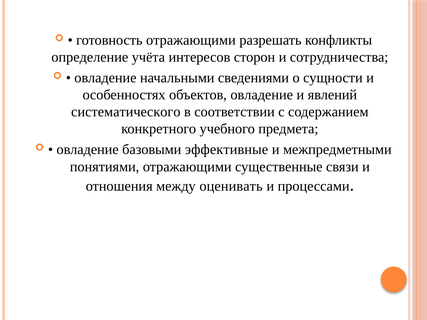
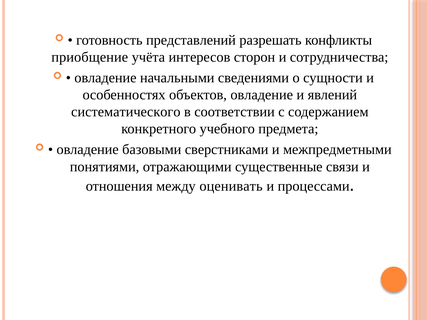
готовность отражающими: отражающими -> представлений (191, 40)
определение: определение -> приобщение (90, 57)
эффективные: эффективные -> сверстниками (227, 150)
